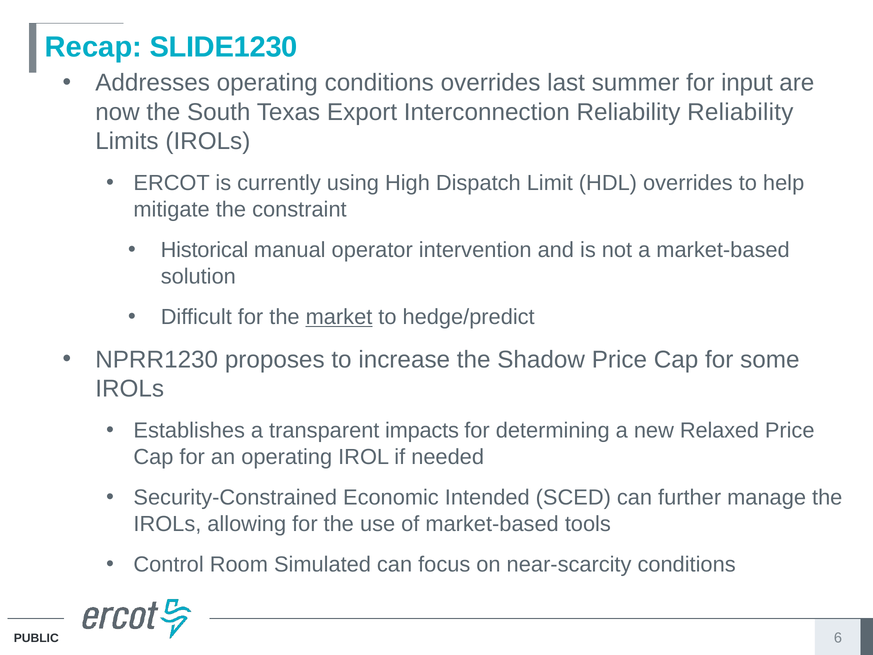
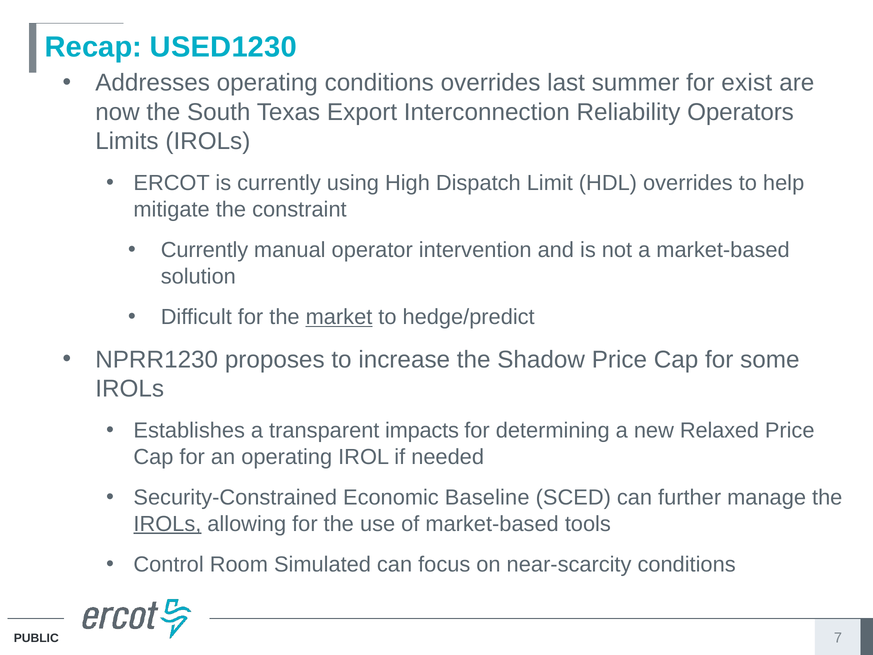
SLIDE1230: SLIDE1230 -> USED1230 (223, 47)
input: input -> exist (747, 83)
Reliability Reliability: Reliability -> Operators (741, 112)
Historical: Historical -> Currently (204, 250)
Intended: Intended -> Baseline (487, 498)
IROLs underline: none -> present (167, 524)
6: 6 -> 7 (838, 638)
